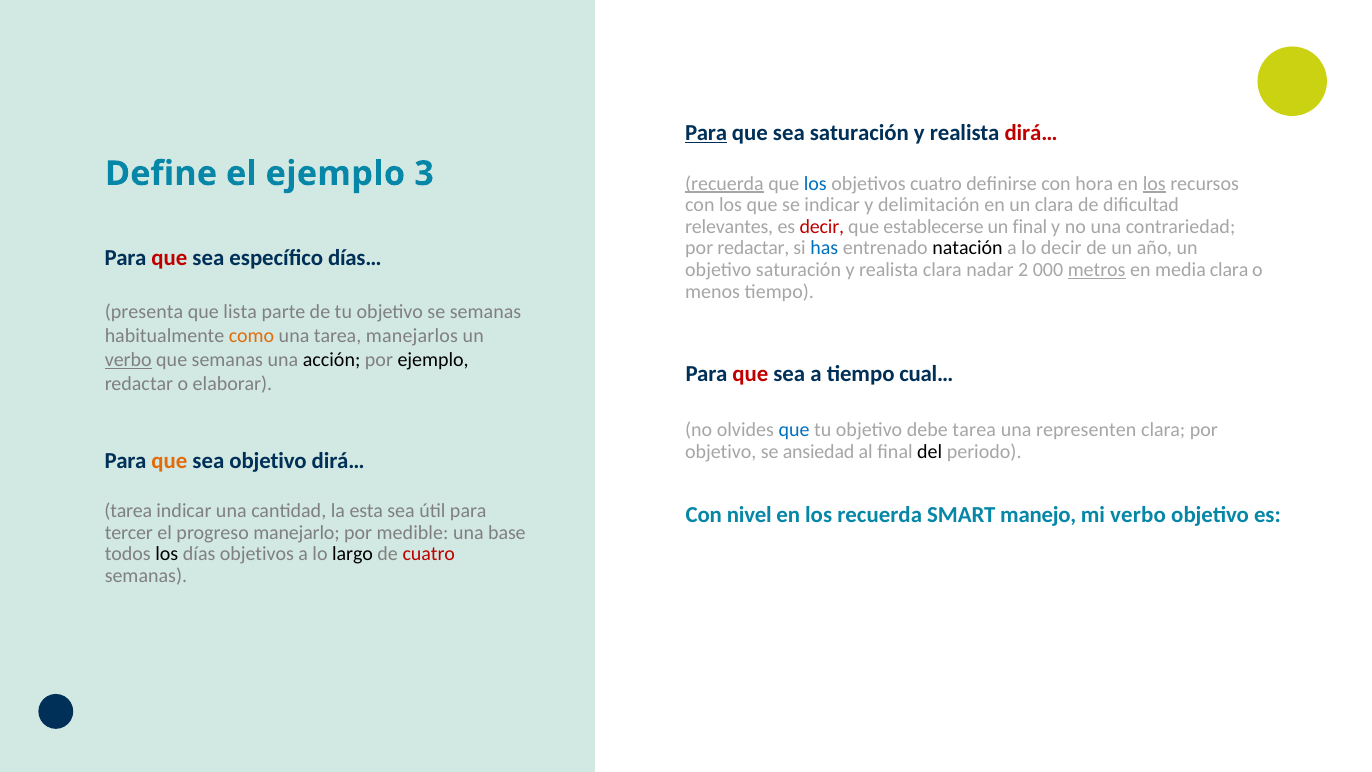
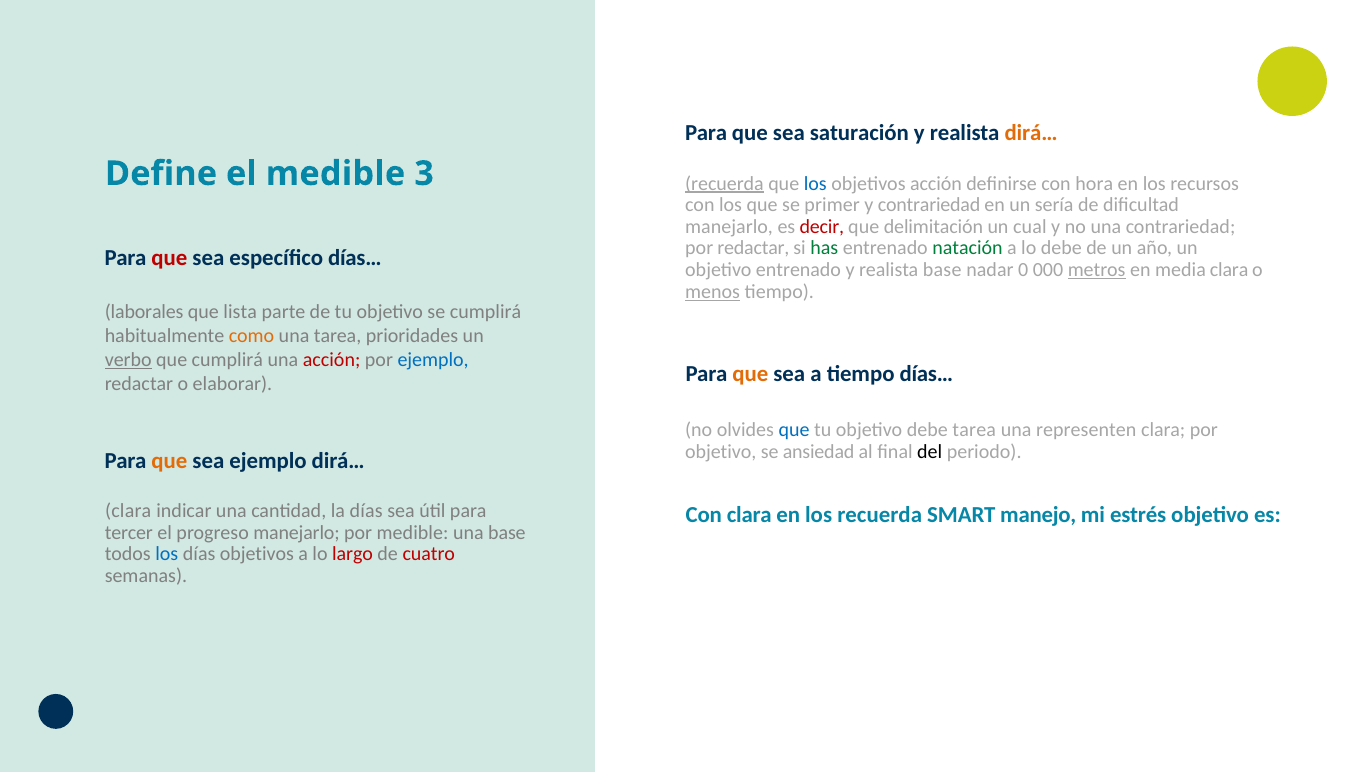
Para underline: present -> none (706, 133)
dirá… colour: red -> orange (1031, 133)
el ejemplo: ejemplo -> medible (335, 174)
objetivos cuatro: cuatro -> acción (936, 183)
los underline: present -> none (1154, 183)
se indicar: indicar -> primer (832, 205)
y delimitación: delimitación -> contrariedad (929, 205)
un clara: clara -> sería (1054, 205)
relevantes: relevantes -> manejarlo (729, 227)
establecerse: establecerse -> delimitación (933, 227)
un final: final -> cual (1030, 227)
has colour: blue -> green (824, 248)
natación colour: black -> green (968, 248)
lo decir: decir -> debe (1061, 248)
objetivo saturación: saturación -> entrenado (799, 270)
realista clara: clara -> base (942, 270)
2: 2 -> 0 (1023, 270)
menos underline: none -> present (713, 292)
presenta: presenta -> laborales (144, 311)
se semanas: semanas -> cumplirá (486, 311)
manejarlos: manejarlos -> prioridades (412, 335)
que semanas: semanas -> cumplirá (227, 359)
acción colour: black -> red (332, 359)
ejemplo colour: black -> blue (433, 359)
que colour: red -> orange (750, 374)
tiempo cual…: cual… -> días… (926, 374)
sea objetivo: objetivo -> ejemplo (268, 461)
tarea: tarea -> clara (128, 511)
la esta: esta -> días (366, 511)
Con nivel: nivel -> clara (749, 515)
mi verbo: verbo -> estrés (1138, 515)
los colour: black -> blue (167, 554)
largo colour: black -> red (353, 554)
